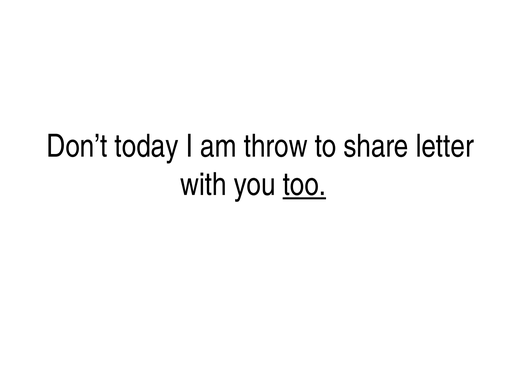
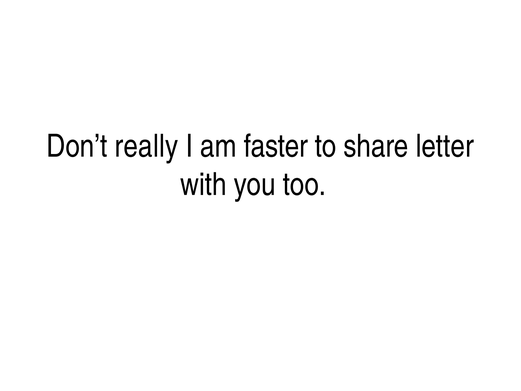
today: today -> really (146, 146)
throw: throw -> faster (276, 146)
too underline: present -> none (304, 185)
